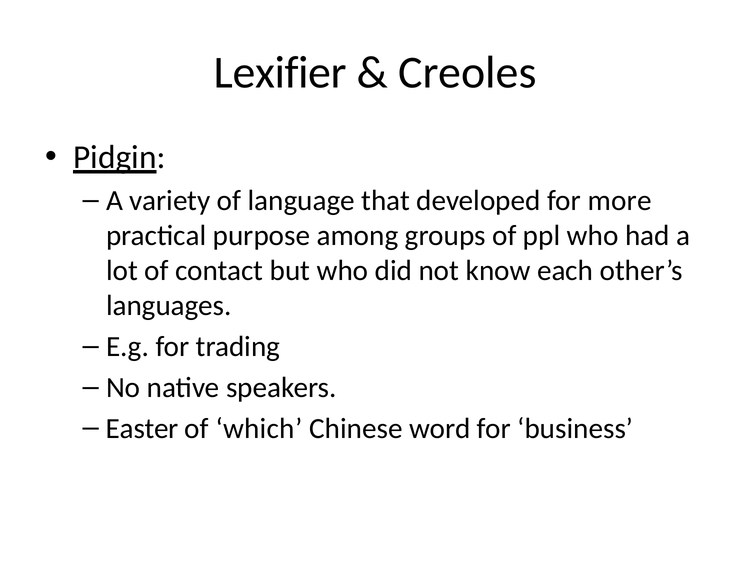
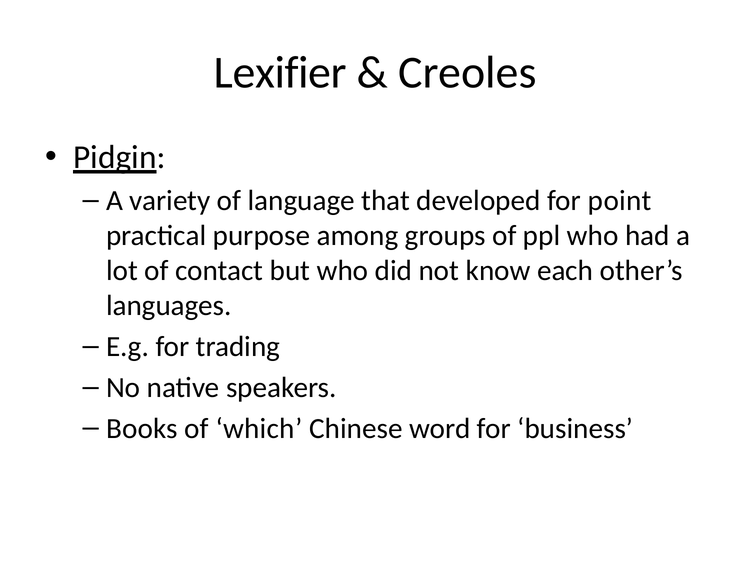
more: more -> point (620, 201)
Easter: Easter -> Books (142, 429)
